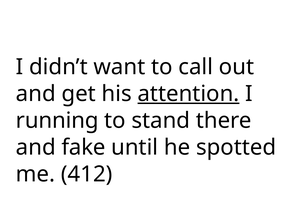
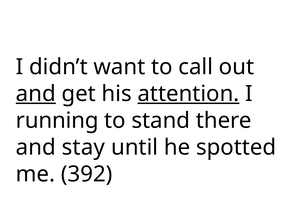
and underline: none -> present (36, 94)
fake: fake -> stay (83, 147)
412: 412 -> 392 (87, 174)
